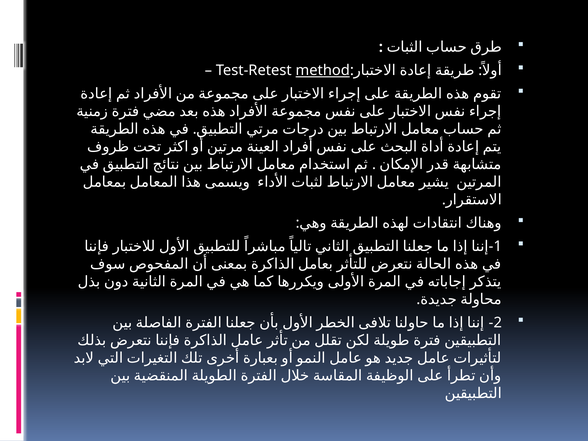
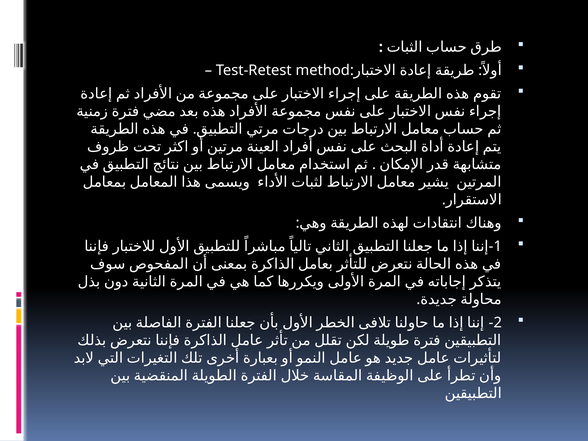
method underline: present -> none (323, 70)
